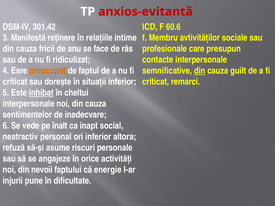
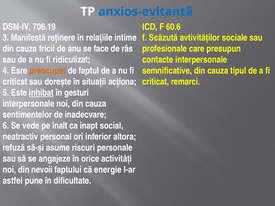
anxios-evitantă colour: red -> blue (145, 12)
301.42: 301.42 -> 706.19 (44, 27)
Membru: Membru -> Scăzută (163, 38)
din underline: present -> none (200, 71)
guilt: guilt -> tipul (238, 71)
situaţii inferior: inferior -> acţiona (122, 82)
cheltui: cheltui -> gesturi (77, 93)
injurii: injurii -> astfel (13, 181)
